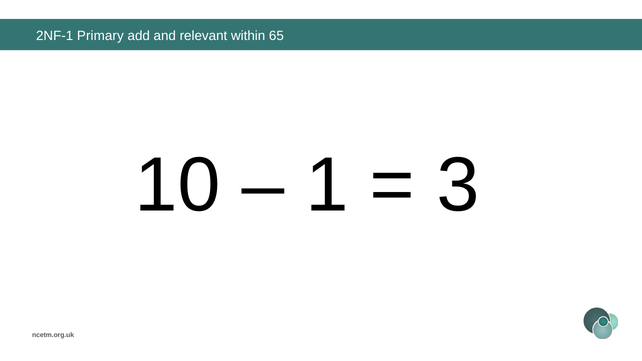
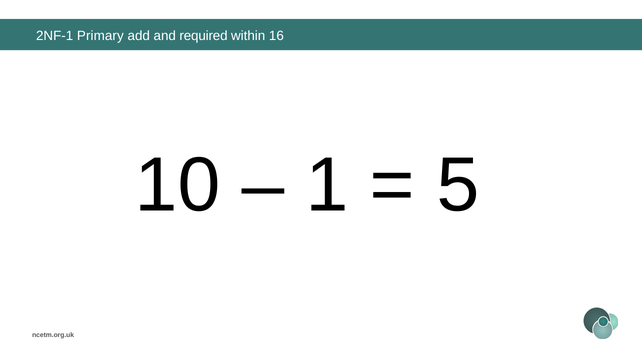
relevant: relevant -> required (204, 36)
65: 65 -> 16 (276, 36)
3: 3 -> 5 (458, 185)
